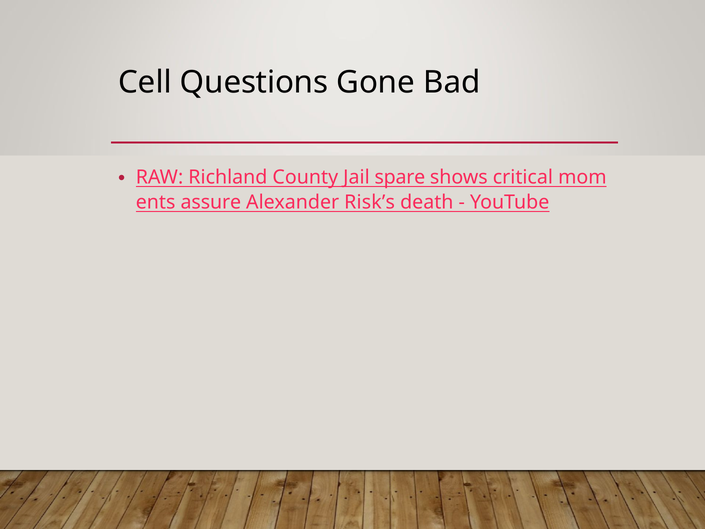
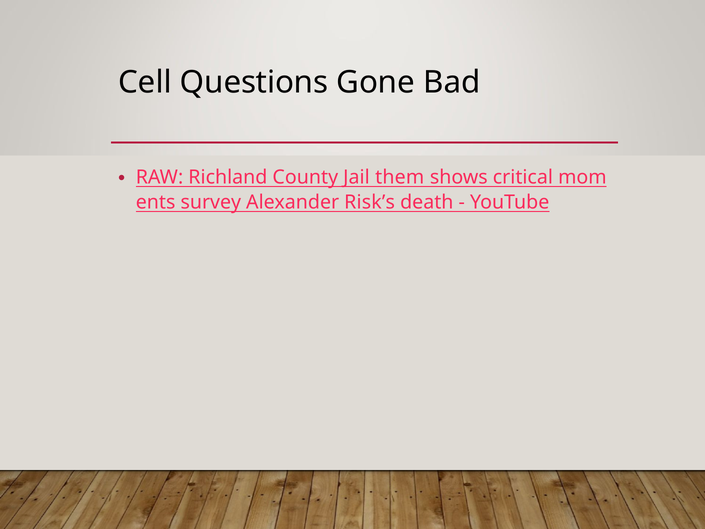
spare: spare -> them (400, 177)
assure: assure -> survey (211, 202)
